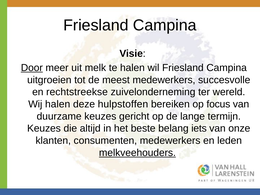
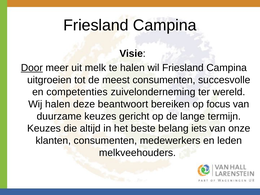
meest medewerkers: medewerkers -> consumenten (164, 80)
rechtstreekse: rechtstreekse -> competenties (77, 92)
hulpstoffen: hulpstoffen -> beantwoort (123, 104)
melkveehouders underline: present -> none (137, 153)
